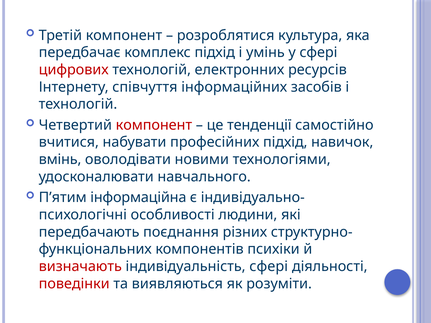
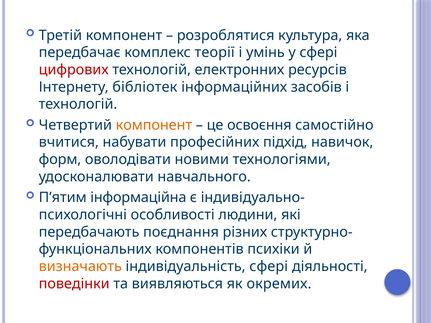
комплекс підхід: підхід -> теорії (215, 53)
співчуття: співчуття -> бібліотек (145, 87)
компонент colour: red -> orange (154, 125)
тенденції: тенденції -> освоєння (259, 125)
вмінь: вмінь -> форм (60, 160)
визначають colour: red -> orange (80, 267)
розуміти: розуміти -> окремих (279, 284)
